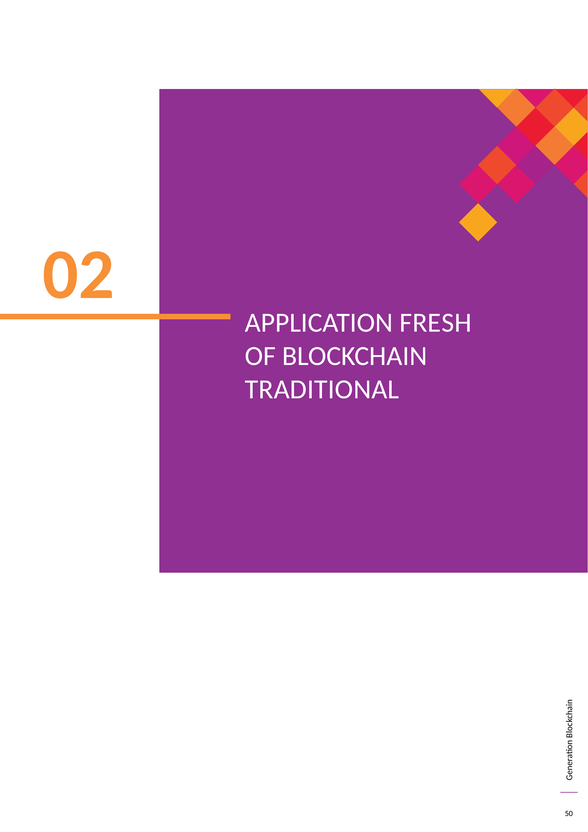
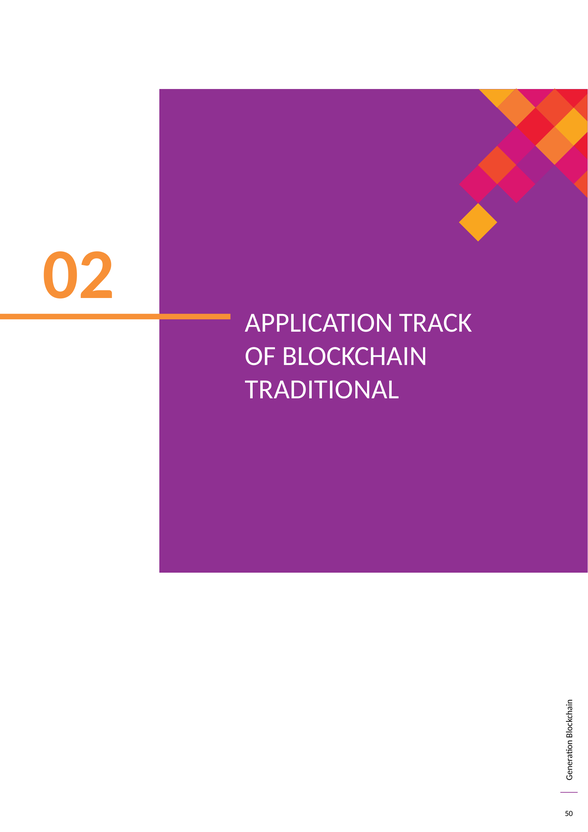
FRESH: FRESH -> TRACK (436, 323)
